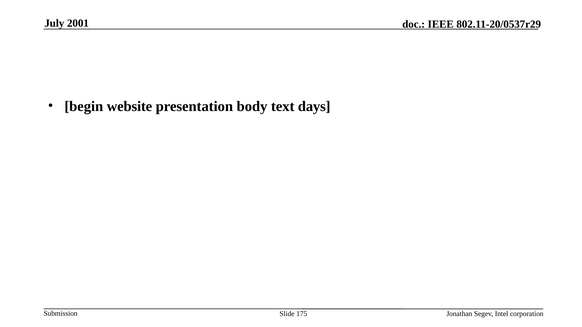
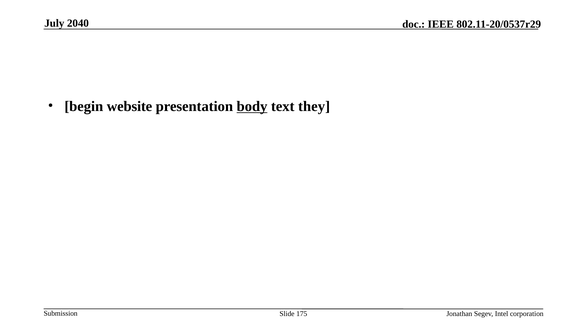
2001: 2001 -> 2040 (78, 23)
body underline: none -> present (252, 107)
days: days -> they (314, 107)
